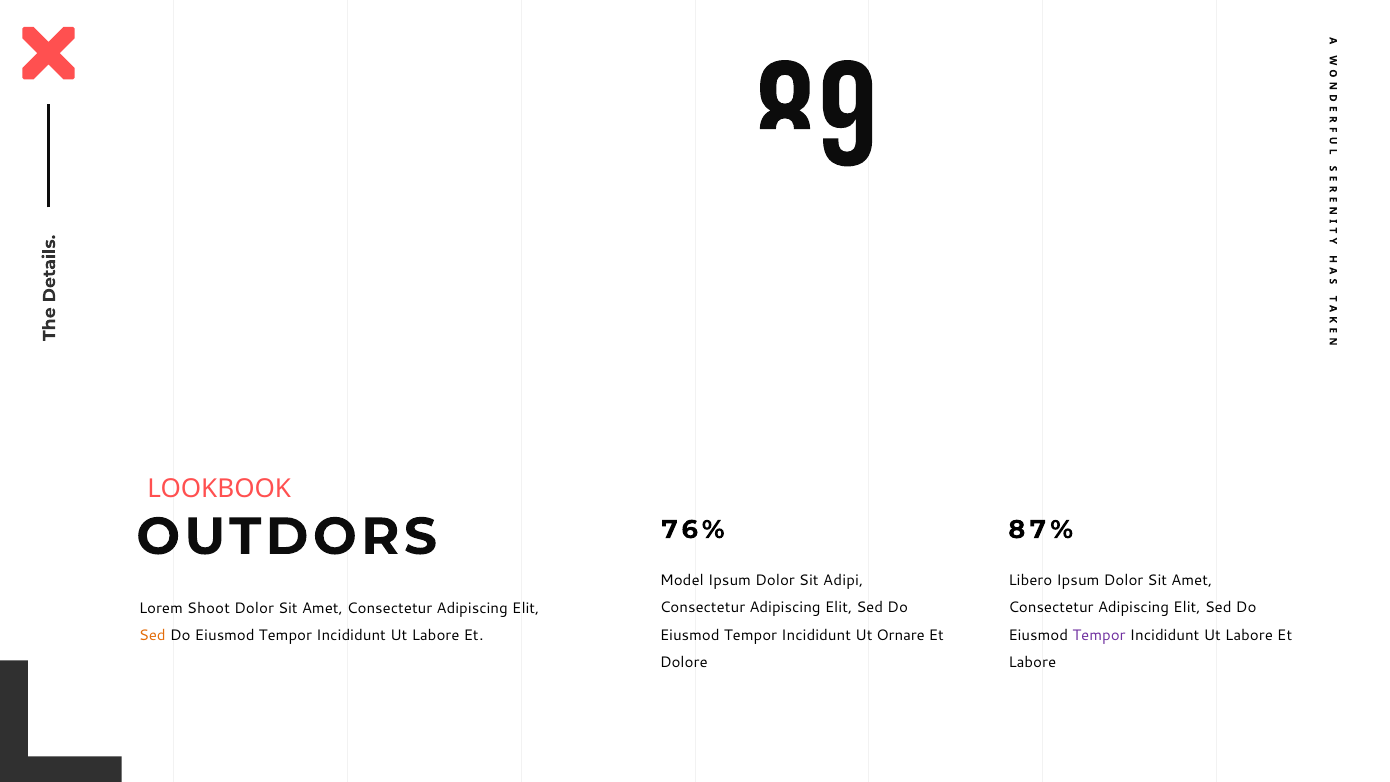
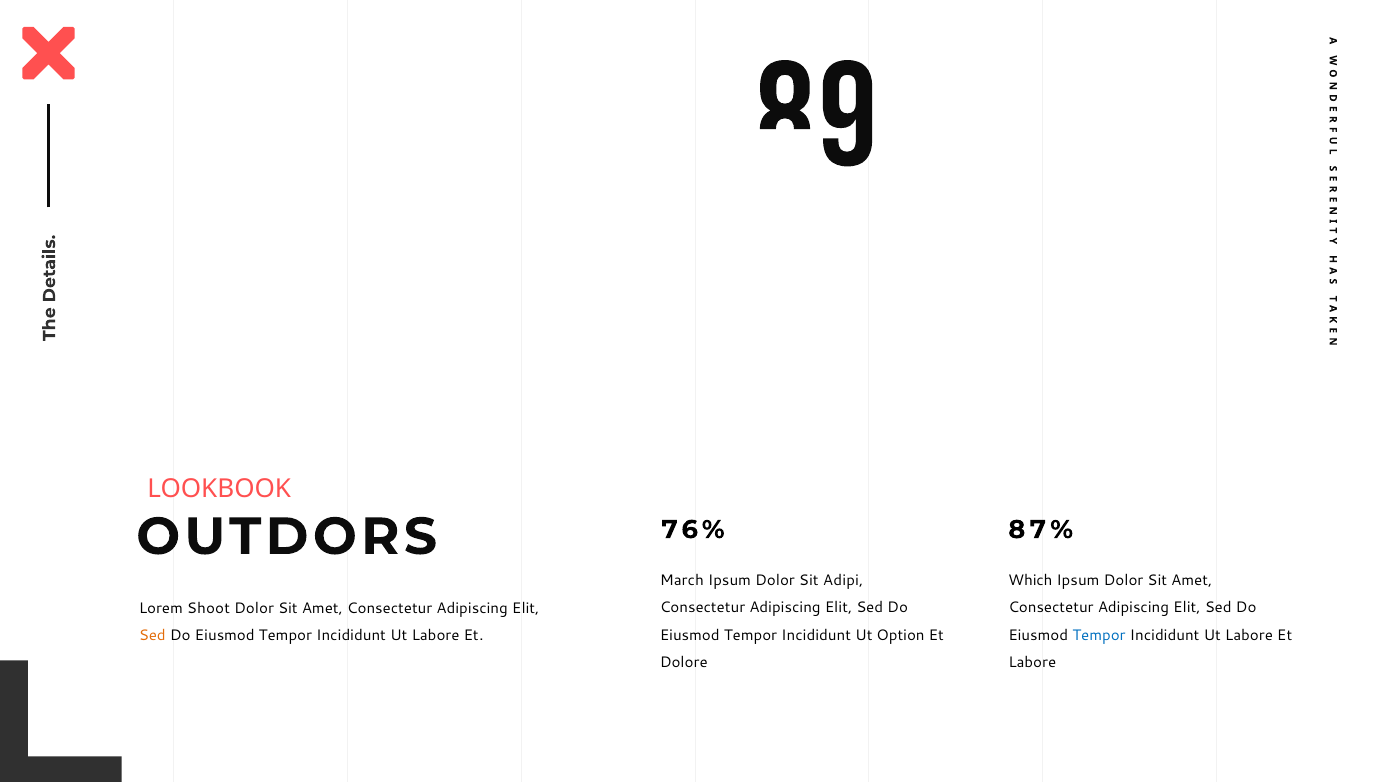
Model: Model -> March (682, 580)
Libero: Libero -> Which (1030, 580)
Ornare: Ornare -> Option (901, 635)
Tempor colour: purple -> blue (1099, 635)
